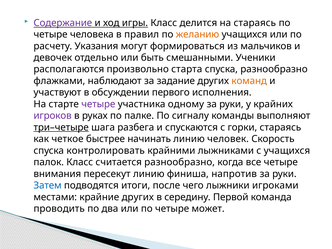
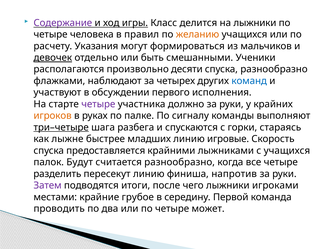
на стараясь: стараясь -> лыжники (255, 23)
девочек underline: none -> present (53, 58)
старта: старта -> десяти (187, 69)
задание: задание -> четырех (176, 81)
команд colour: orange -> blue (249, 81)
одному: одному -> должно (186, 104)
игроков colour: purple -> orange (53, 116)
четкое: четкое -> лыжне (67, 139)
начинать: начинать -> младших (149, 139)
человек: человек -> игровые (228, 139)
контролировать: контролировать -> предоставляется (106, 151)
палок Класс: Класс -> Будут (80, 162)
внимания: внимания -> разделить (57, 174)
Затем colour: blue -> purple (48, 185)
крайние других: других -> грубое (138, 197)
